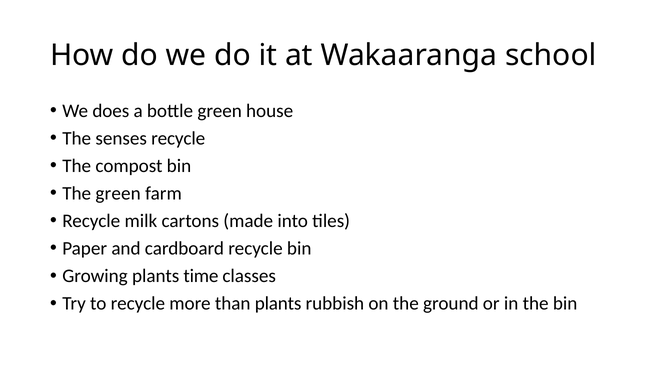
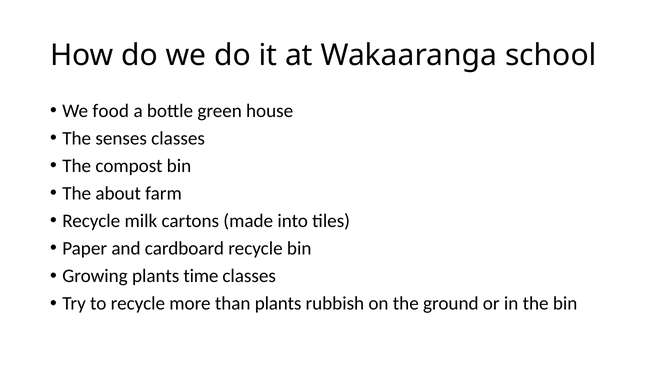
does: does -> food (111, 111)
senses recycle: recycle -> classes (178, 138)
The green: green -> about (118, 193)
